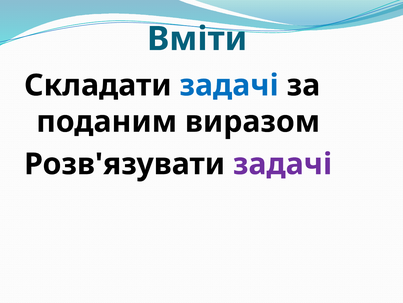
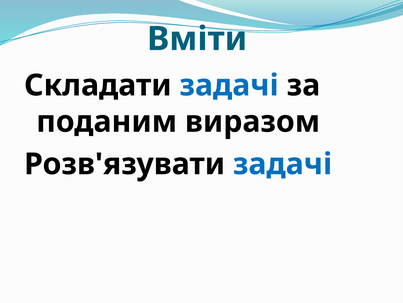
задачі colour: purple -> blue (283, 164)
